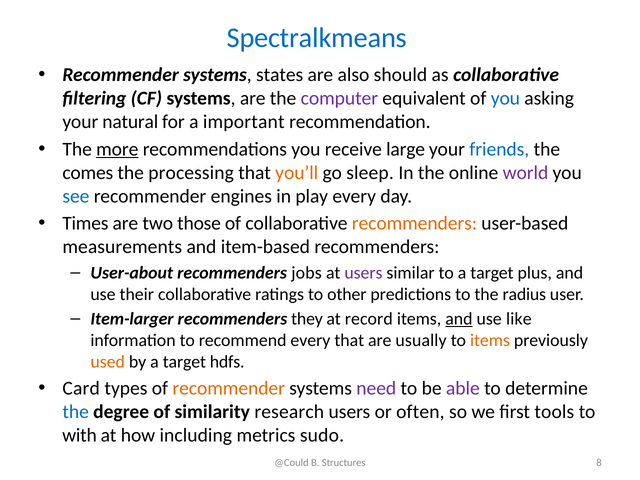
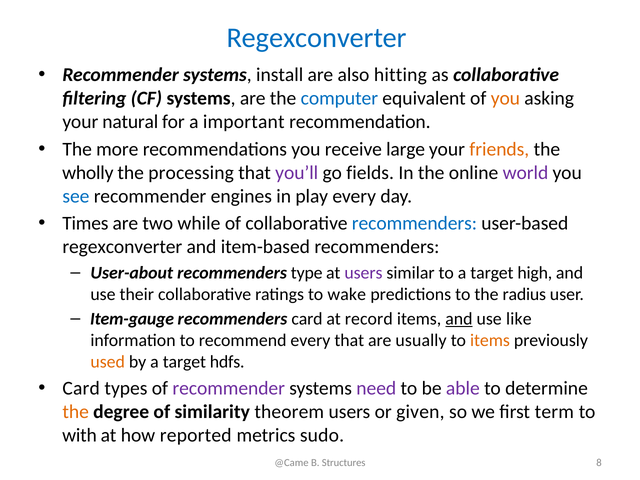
Spectralkmeans: Spectralkmeans -> Regexconverter (317, 38)
states: states -> install (280, 75)
should: should -> hitting (400, 75)
computer colour: purple -> blue (339, 98)
you colour: blue -> orange (505, 98)
more underline: present -> none (117, 149)
friends colour: blue -> orange (499, 149)
comes: comes -> wholly (88, 173)
you’ll colour: orange -> purple (297, 173)
sleep: sleep -> fields (370, 173)
those: those -> while (199, 224)
recommenders colour: orange -> blue (414, 224)
measurements: measurements -> regexconverter (122, 247)
jobs: jobs -> type (307, 273)
plus: plus -> high (535, 273)
other: other -> wake (347, 294)
Item-larger: Item-larger -> Item-gauge (132, 319)
recommenders they: they -> card (307, 319)
recommender colour: orange -> purple (229, 388)
the colour: blue -> orange (76, 412)
research: research -> theorem (289, 412)
often: often -> given (420, 412)
tools: tools -> term (554, 412)
including: including -> reported (196, 435)
@Could: @Could -> @Came (292, 463)
